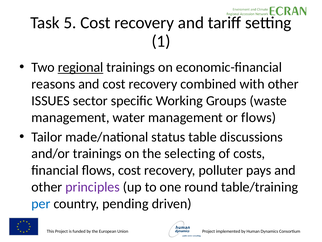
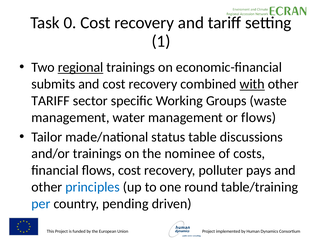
5: 5 -> 0 (70, 23)
reasons: reasons -> submits (53, 84)
with underline: none -> present (252, 84)
ISSUES: ISSUES -> TARIFF (51, 101)
selecting: selecting -> nominee (190, 153)
principles colour: purple -> blue (93, 187)
